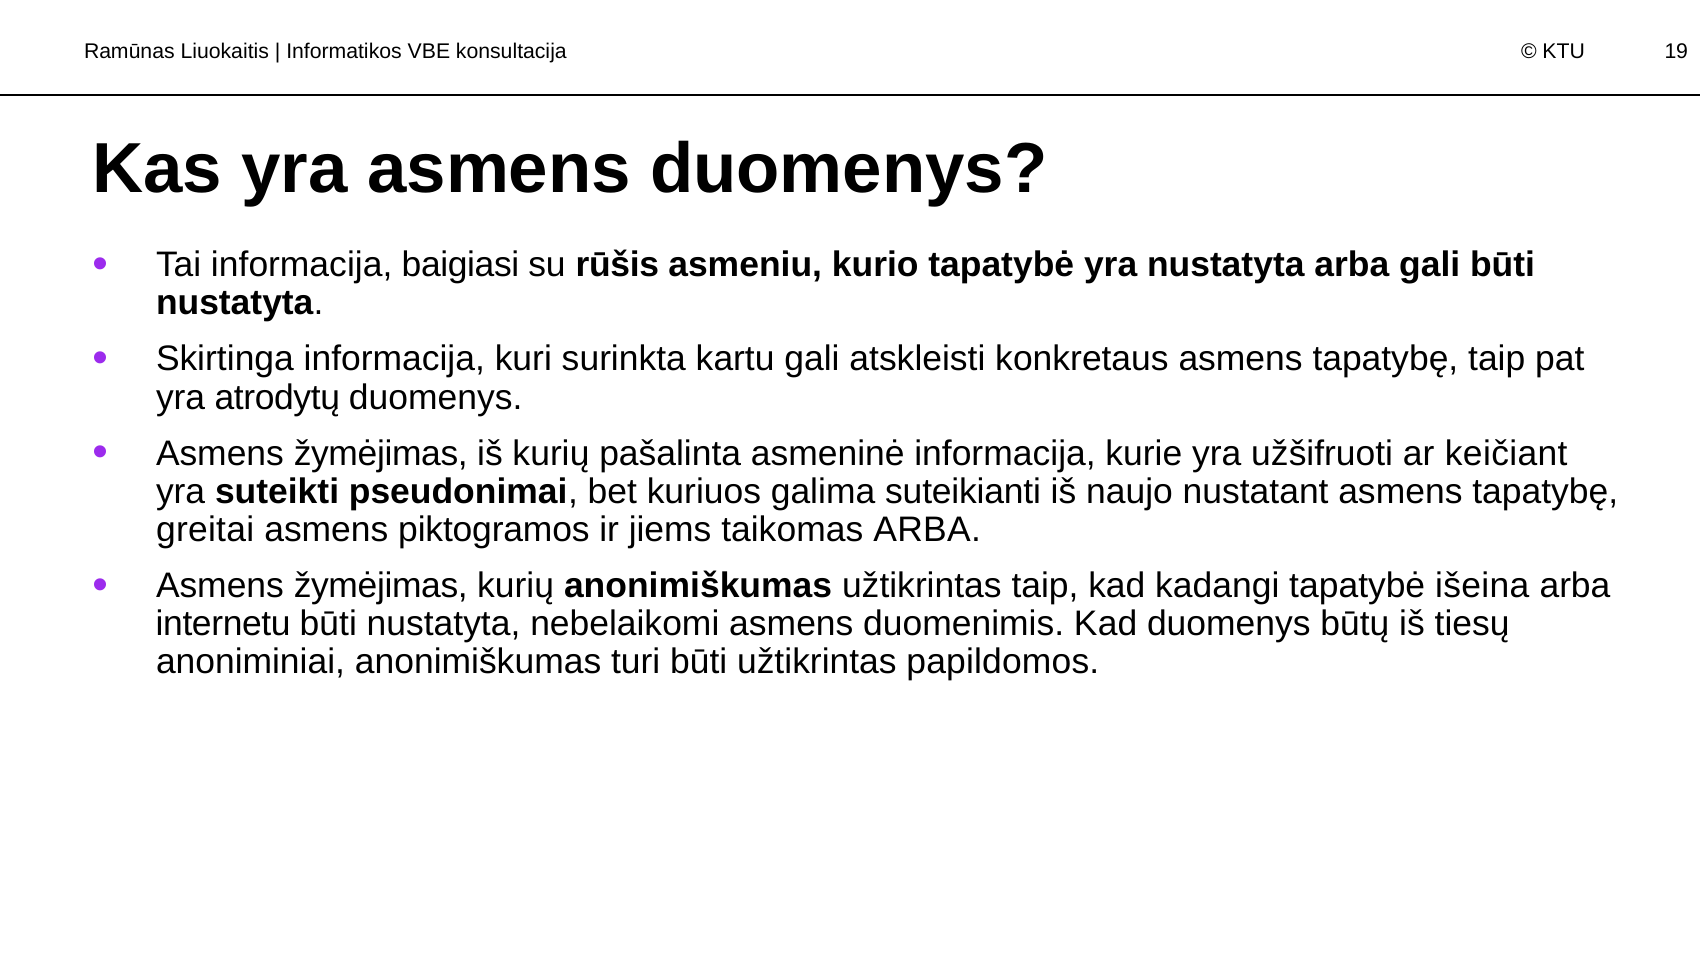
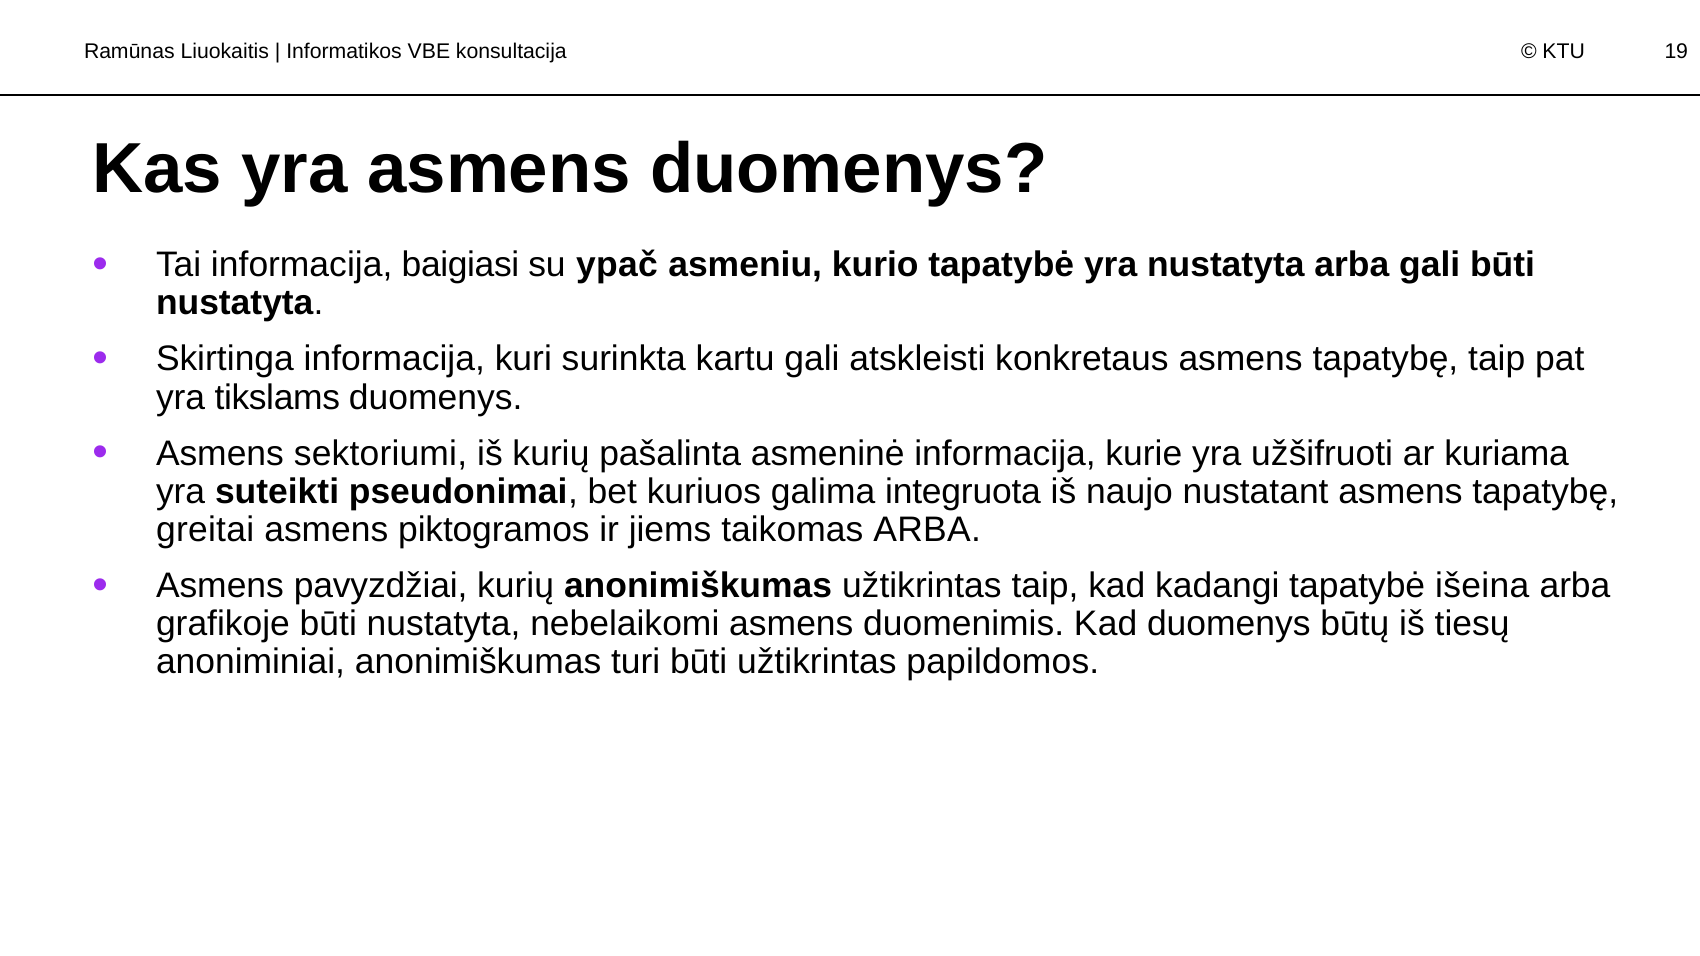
rūšis: rūšis -> ypač (617, 265)
atrodytų: atrodytų -> tikslams (277, 397)
žymėjimas: žymėjimas -> sektoriumi (380, 453)
keičiant: keičiant -> kuriama (1507, 453)
suteikianti: suteikianti -> integruota (963, 492)
žymėjimas: žymėjimas -> pavyzdžiai (381, 586)
internetu: internetu -> grafikoje (223, 624)
